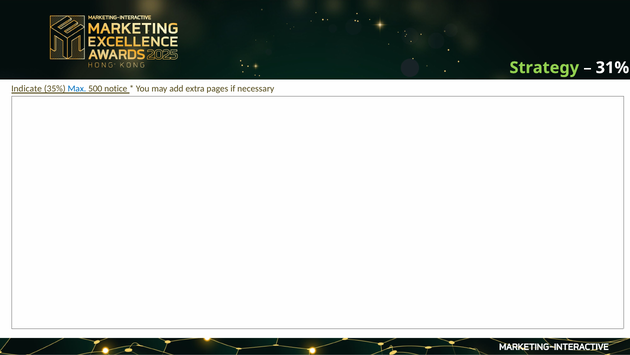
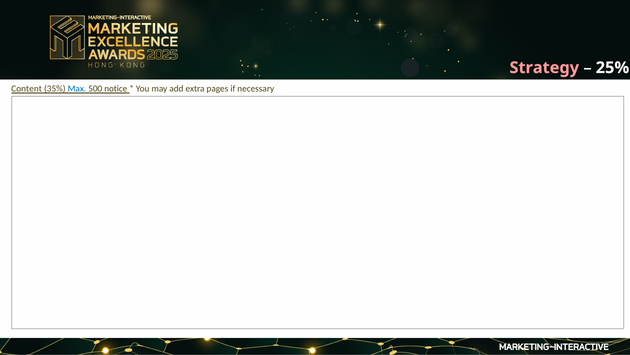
Strategy colour: light green -> pink (544, 68)
31%: 31% -> 25% (612, 68)
Indicate: Indicate -> Content (27, 89)
